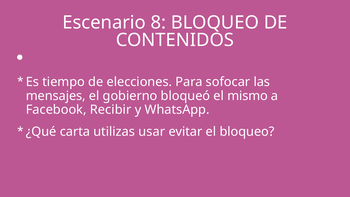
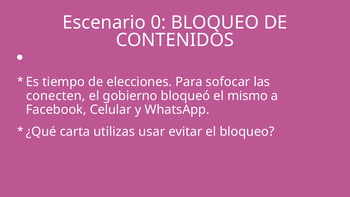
8: 8 -> 0 (158, 22)
mensajes: mensajes -> conecten (56, 96)
Recibir: Recibir -> Celular (111, 110)
